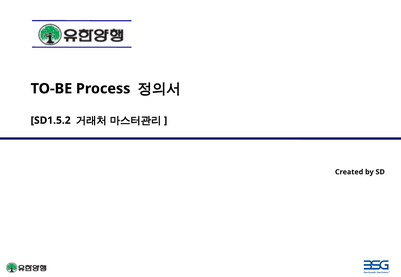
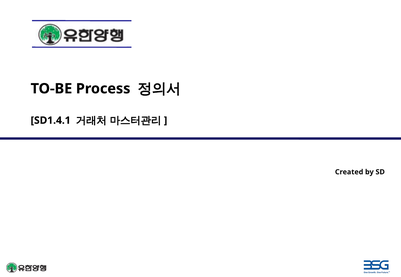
SD1.5.2: SD1.5.2 -> SD1.4.1 (51, 121)
